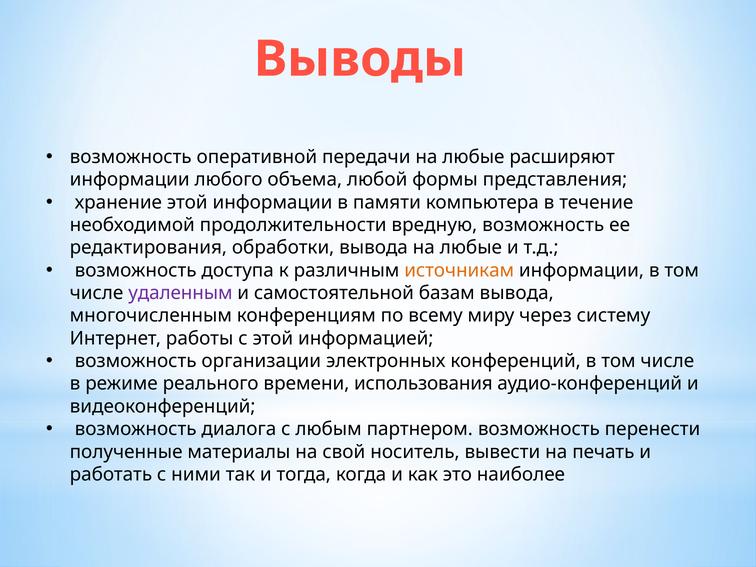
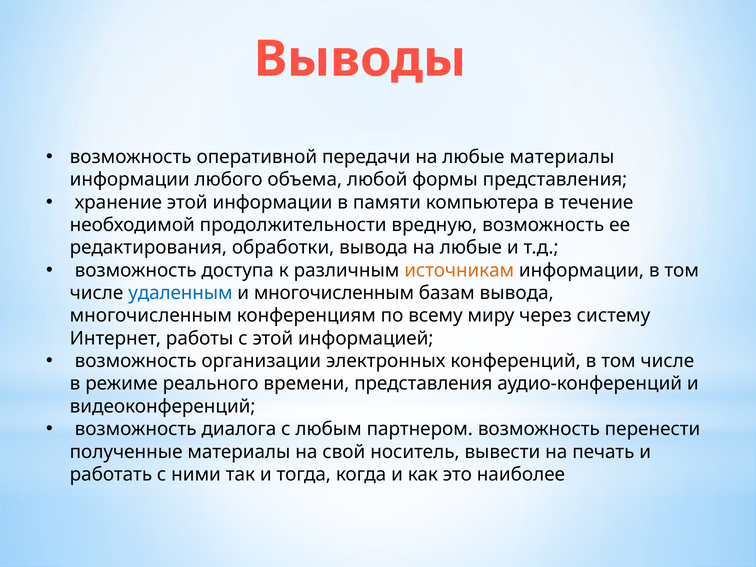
любые расширяют: расширяют -> материалы (562, 157)
удаленным colour: purple -> blue (180, 293)
и самостоятельной: самостоятельной -> многочисленным (334, 293)
времени использования: использования -> представления (423, 384)
